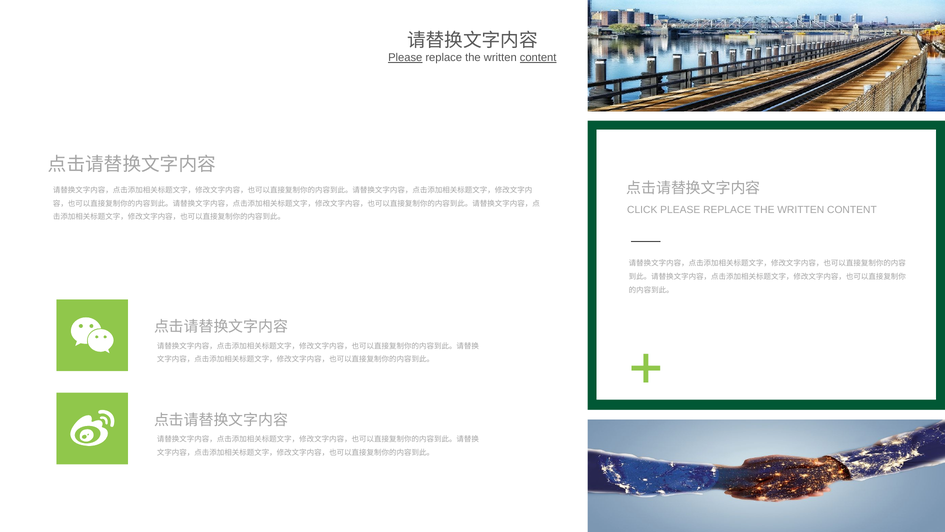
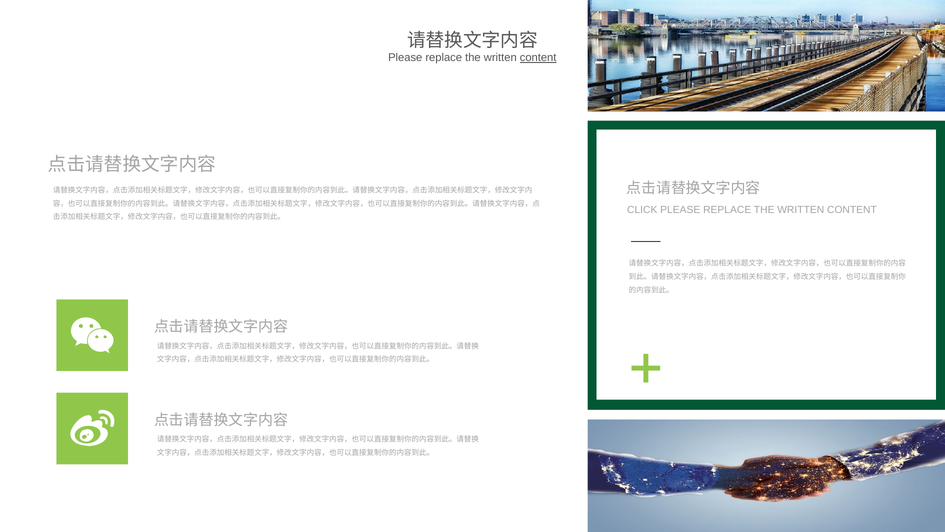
Please underline: present -> none (405, 58)
